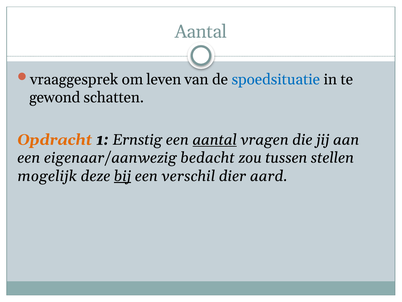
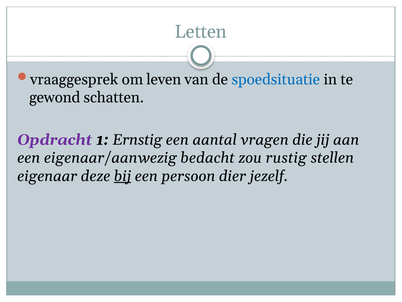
Aantal: Aantal -> Letten (201, 32)
Opdracht colour: orange -> purple (55, 140)
aantal underline: present -> none (215, 140)
tussen: tussen -> rustig (286, 158)
mogelijk: mogelijk -> eigenaar (47, 176)
verschil: verschil -> persoon (188, 176)
aard: aard -> jezelf (269, 176)
